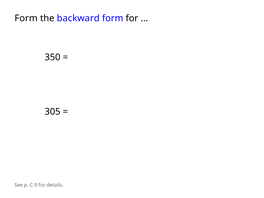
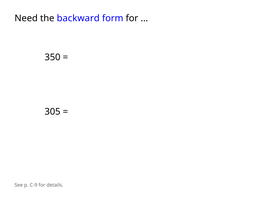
Form: Form -> Need (26, 18)
